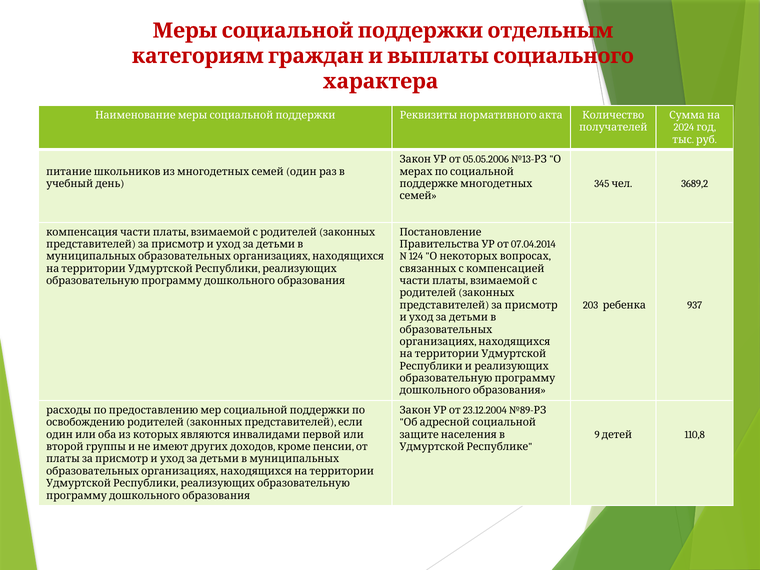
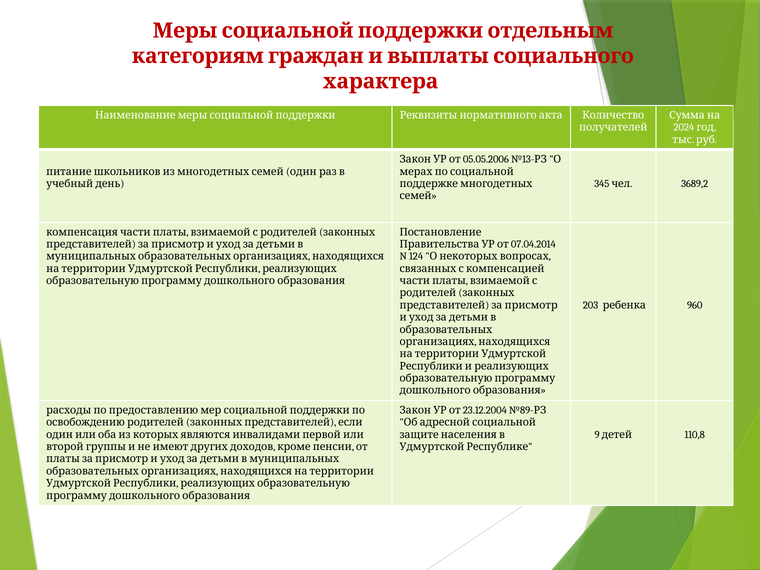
937: 937 -> 960 (695, 305)
